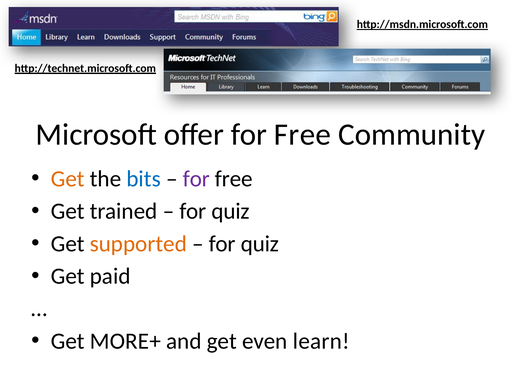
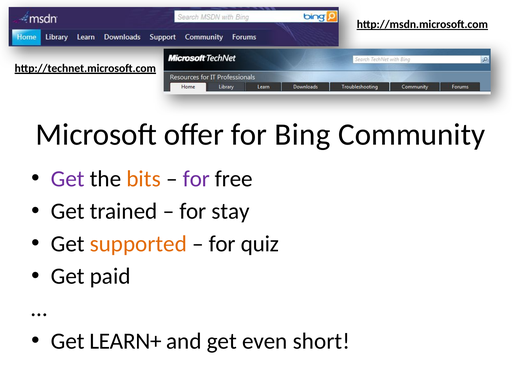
offer for Free: Free -> Bing (302, 135)
Get colour: orange -> purple (68, 179)
bits colour: blue -> orange (144, 179)
quiz: quiz -> stay (231, 211)
MORE+: MORE+ -> LEARN+ (126, 341)
learn: learn -> short (321, 341)
